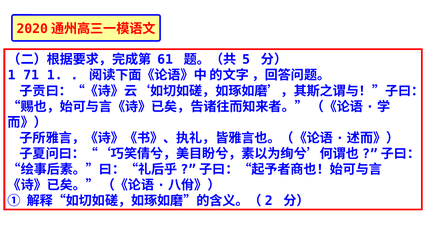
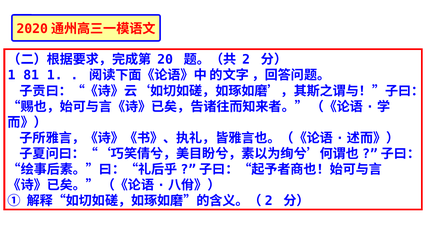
61: 61 -> 20 (165, 60)
5: 5 -> 2 (246, 60)
71: 71 -> 81 (31, 75)
